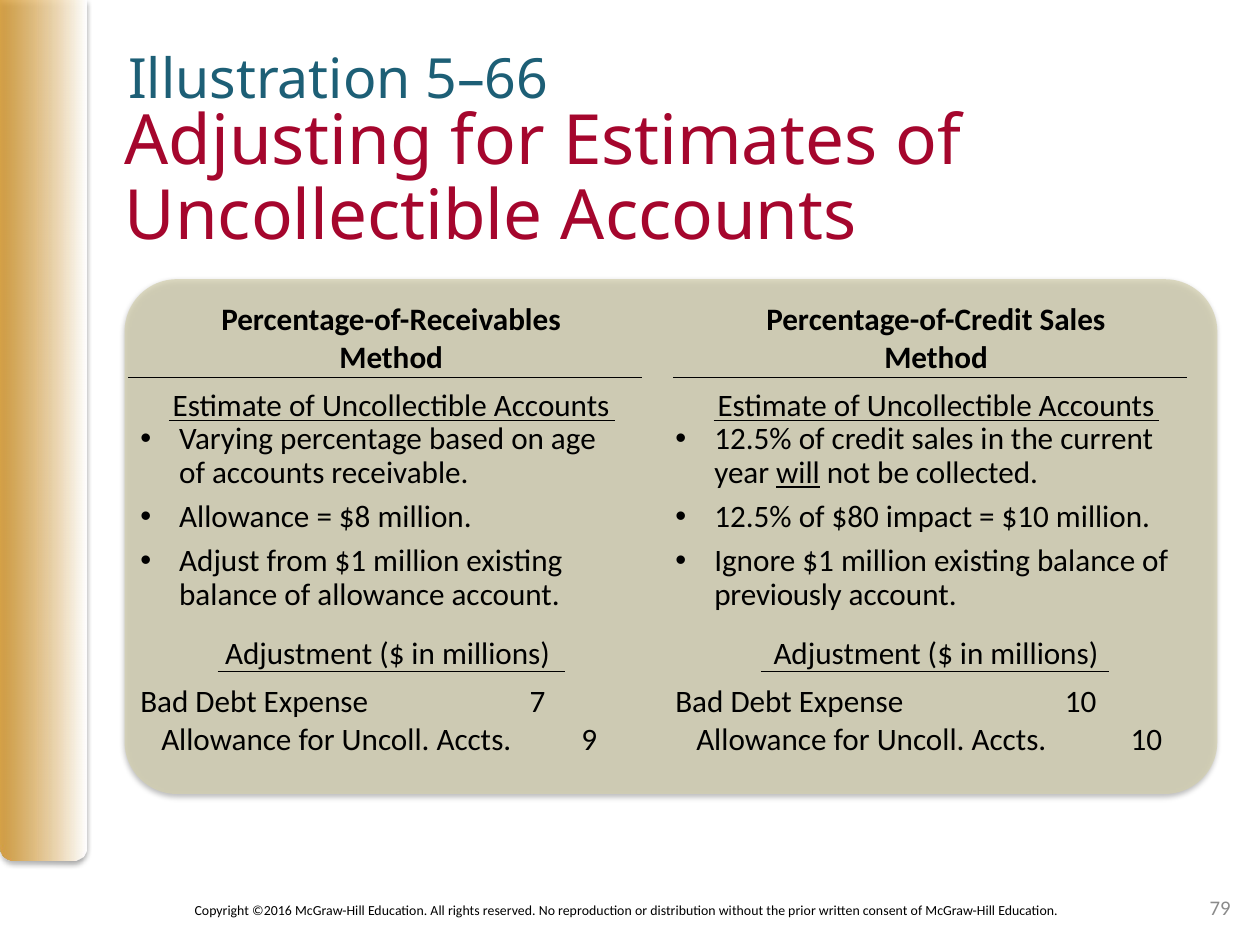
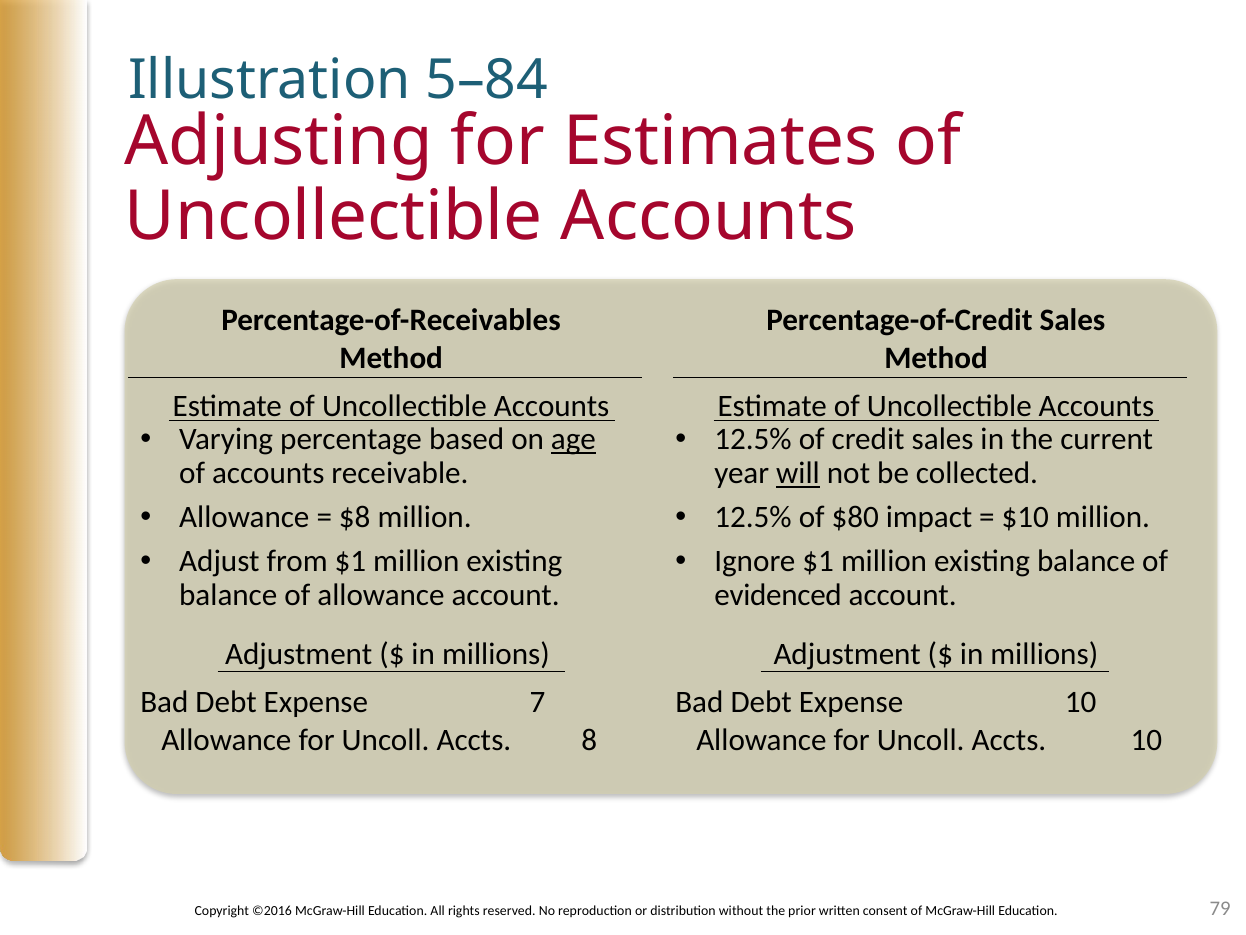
5–66: 5–66 -> 5–84 (487, 80)
age underline: none -> present (573, 439)
previously: previously -> evidenced (778, 595)
9: 9 -> 8 (589, 739)
